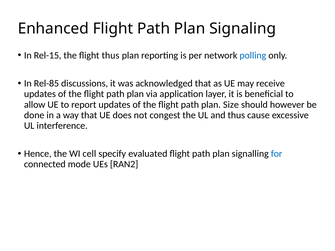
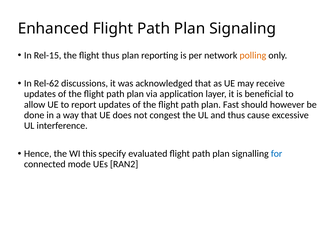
polling colour: blue -> orange (253, 55)
Rel-85: Rel-85 -> Rel-62 (46, 84)
Size: Size -> Fast (231, 105)
cell: cell -> this (89, 154)
